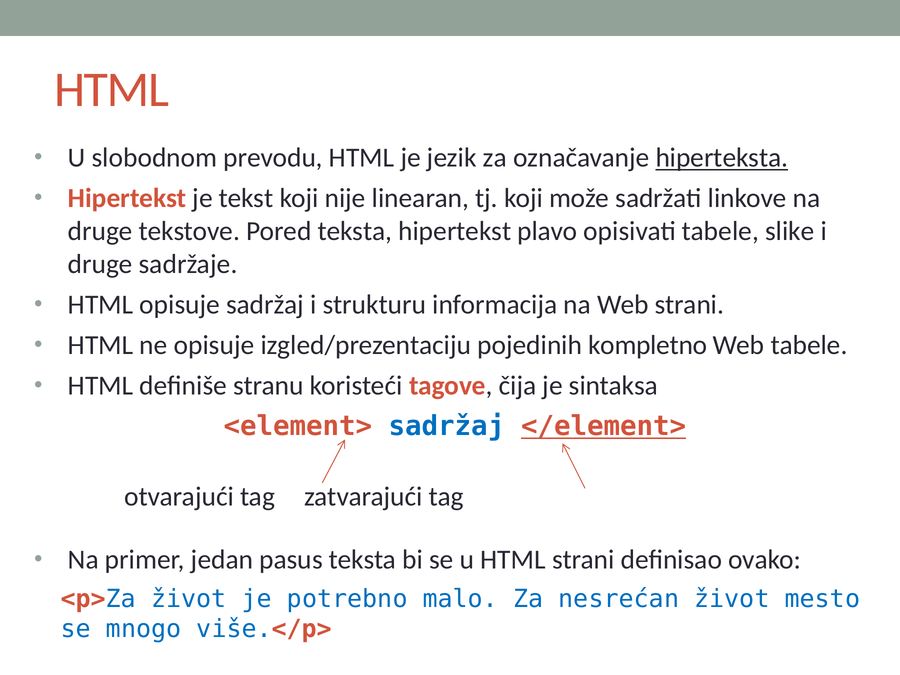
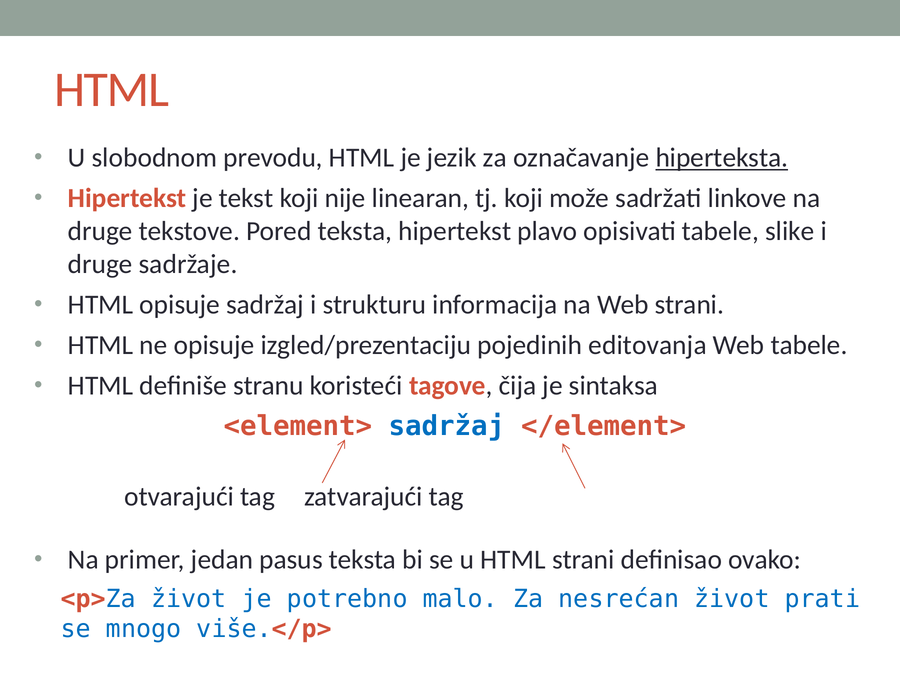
kompletno: kompletno -> editovanja (648, 345)
</element> underline: present -> none (604, 426)
mesto: mesto -> prati (822, 599)
